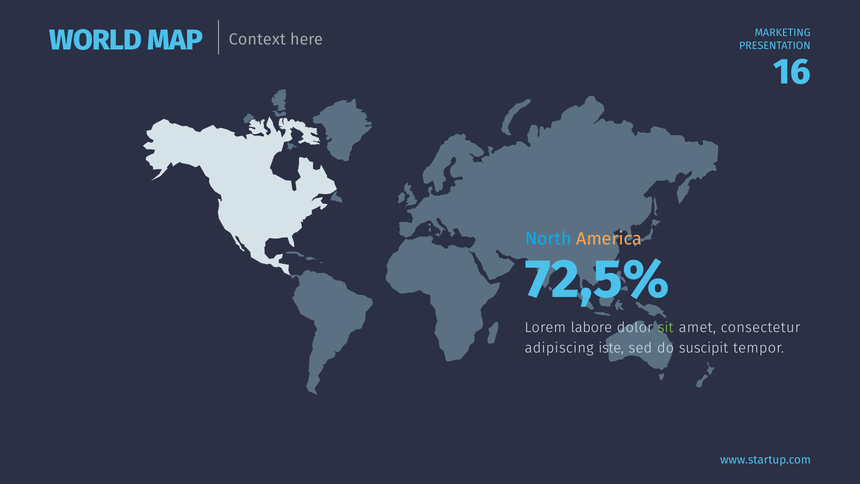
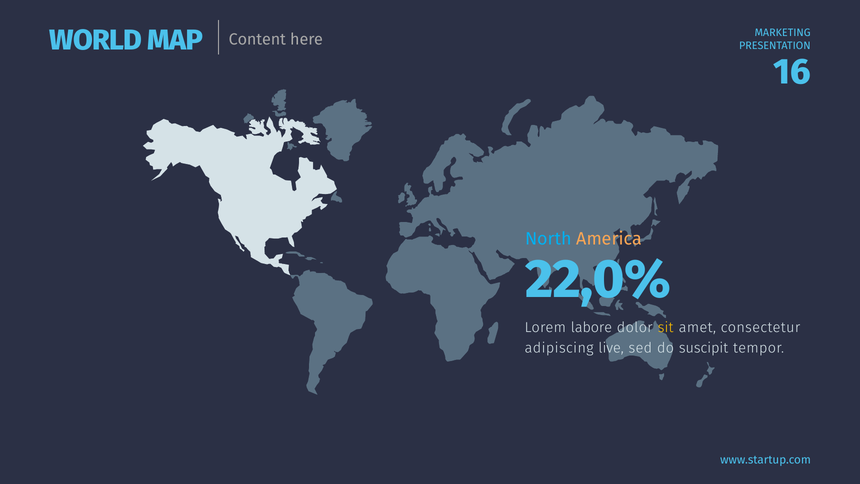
Context: Context -> Content (257, 40)
72,5%: 72,5% -> 22,0% (598, 279)
sit colour: light green -> yellow (666, 327)
iste: iste -> live (611, 348)
